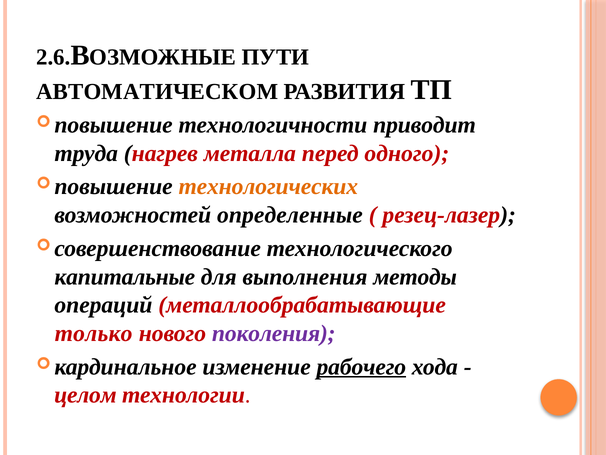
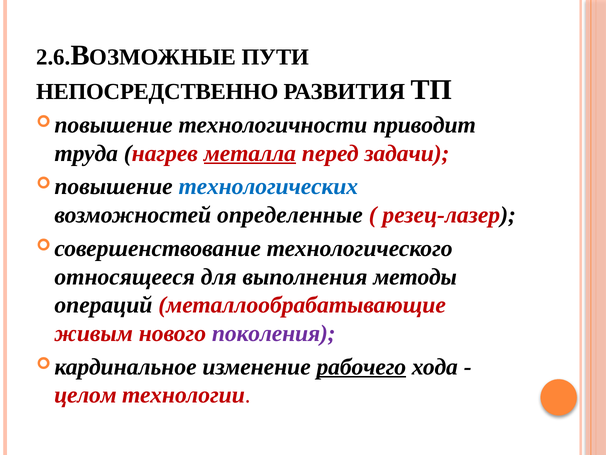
АВТОМАТИЧЕСКОМ: АВТОМАТИЧЕСКОМ -> НЕПОСРЕДСТВЕННО (157, 92)
металла underline: none -> present (250, 153)
одного: одного -> задачи (407, 153)
технологических colour: orange -> blue (268, 186)
капитальные: капитальные -> относящееся (125, 276)
только: только -> живым (94, 333)
